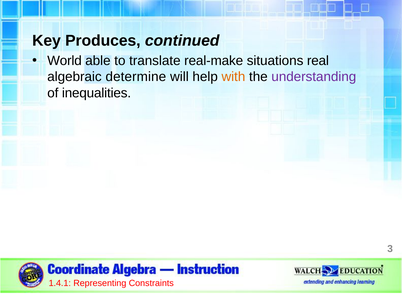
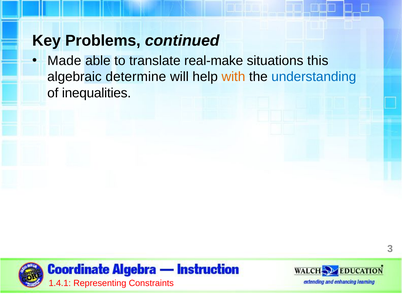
Produces: Produces -> Problems (103, 41)
World: World -> Made (64, 61)
real: real -> this (318, 61)
understanding colour: purple -> blue (314, 77)
